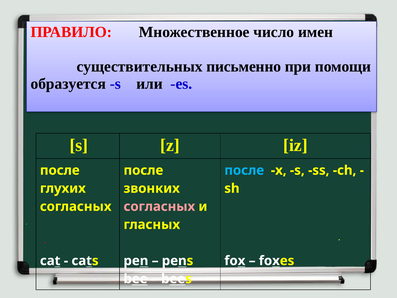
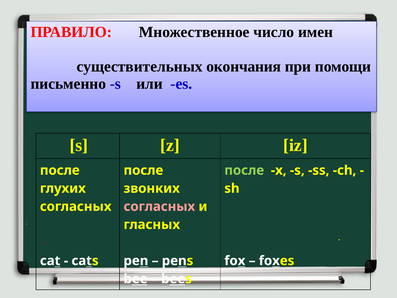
письменно: письменно -> окончания (244, 67)
образуется: образуется -> письменно (68, 84)
после colour: light blue -> light green (244, 170)
